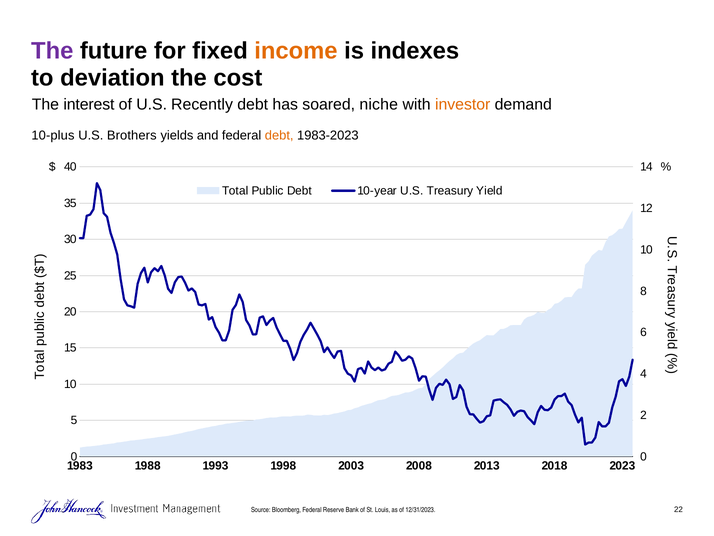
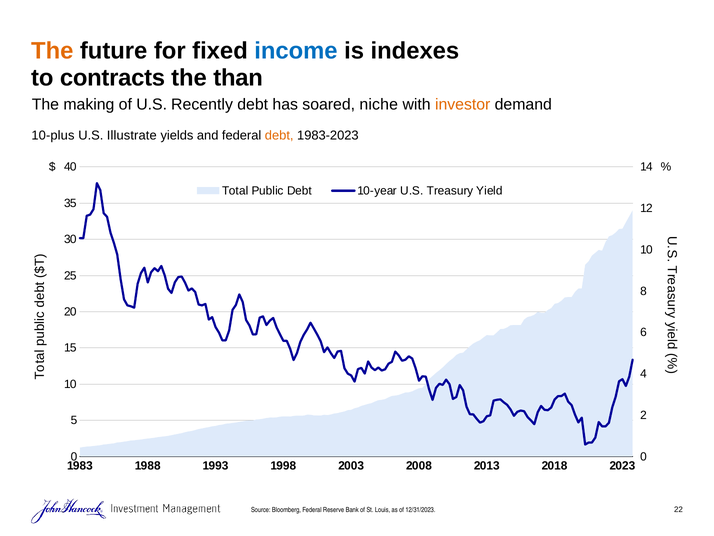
The colour: purple -> orange (52, 51)
income colour: orange -> blue (296, 51)
deviation: deviation -> contracts (112, 78)
cost: cost -> than (238, 78)
interest: interest -> making (89, 105)
Brothers: Brothers -> Illustrate (132, 135)
